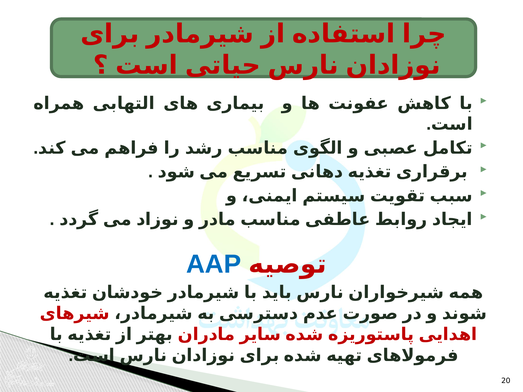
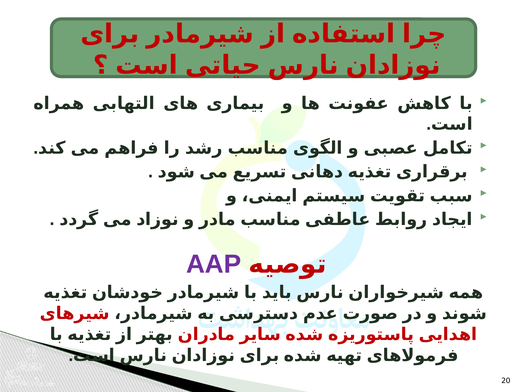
AAP colour: blue -> purple (214, 264)
